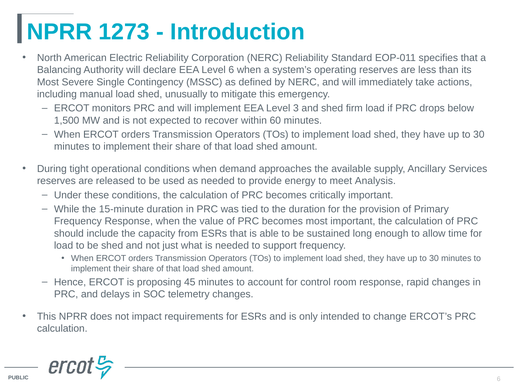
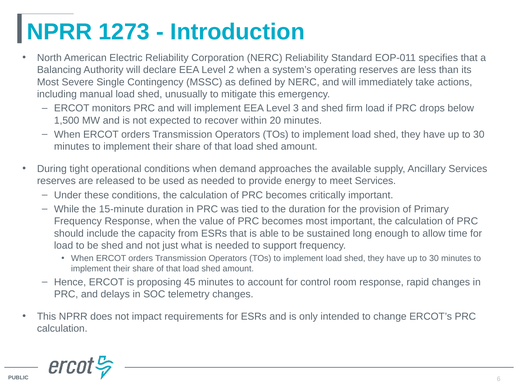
Level 6: 6 -> 2 (231, 70)
60: 60 -> 20 (275, 120)
meet Analysis: Analysis -> Services (375, 181)
